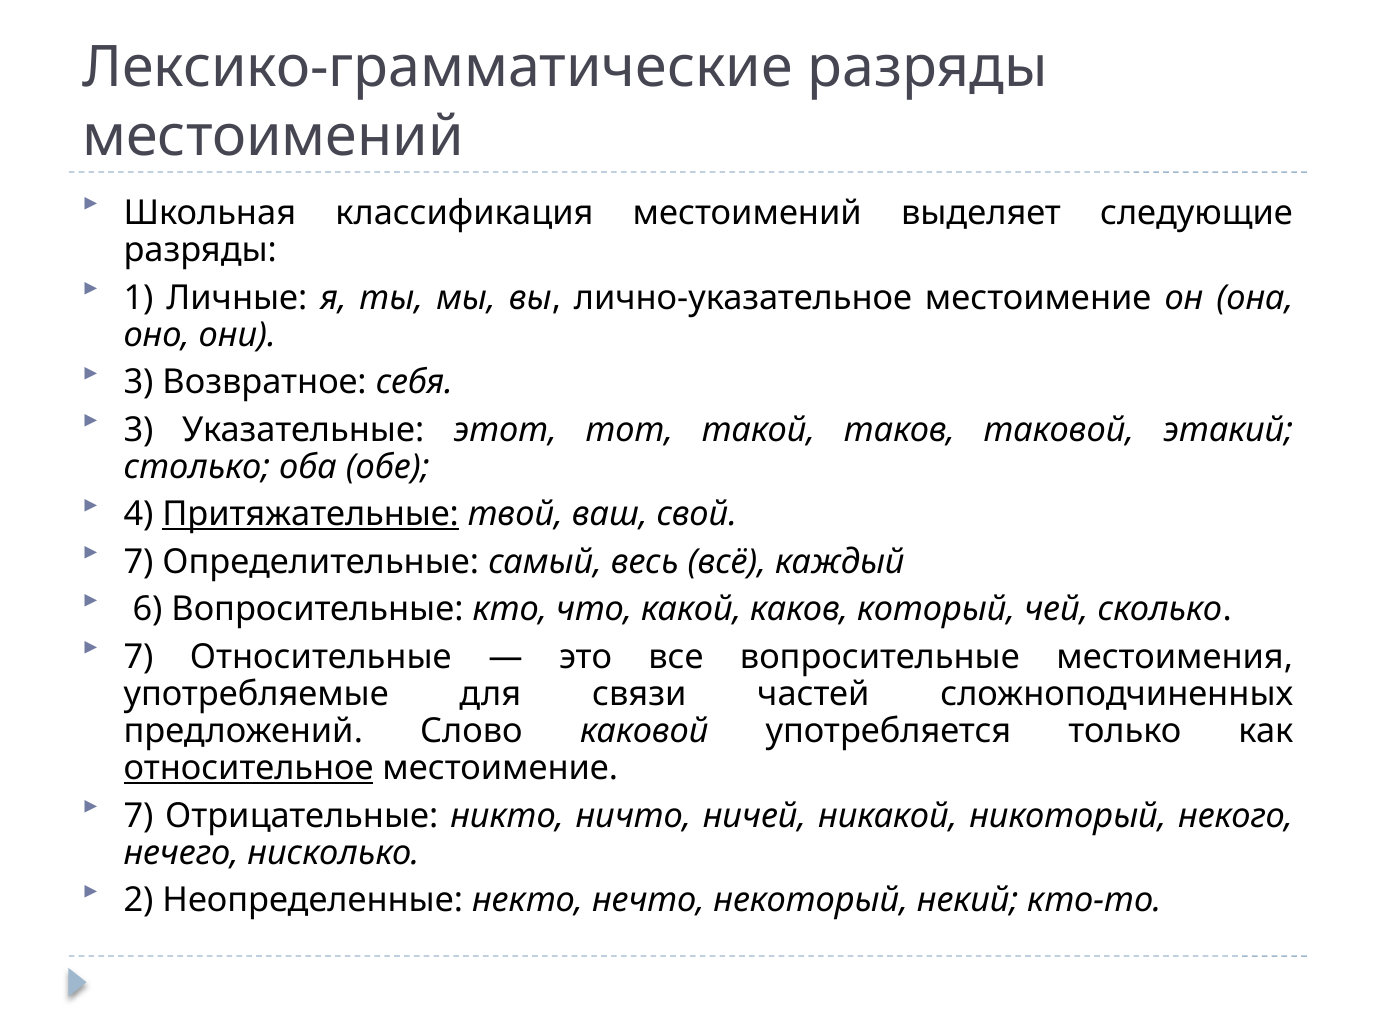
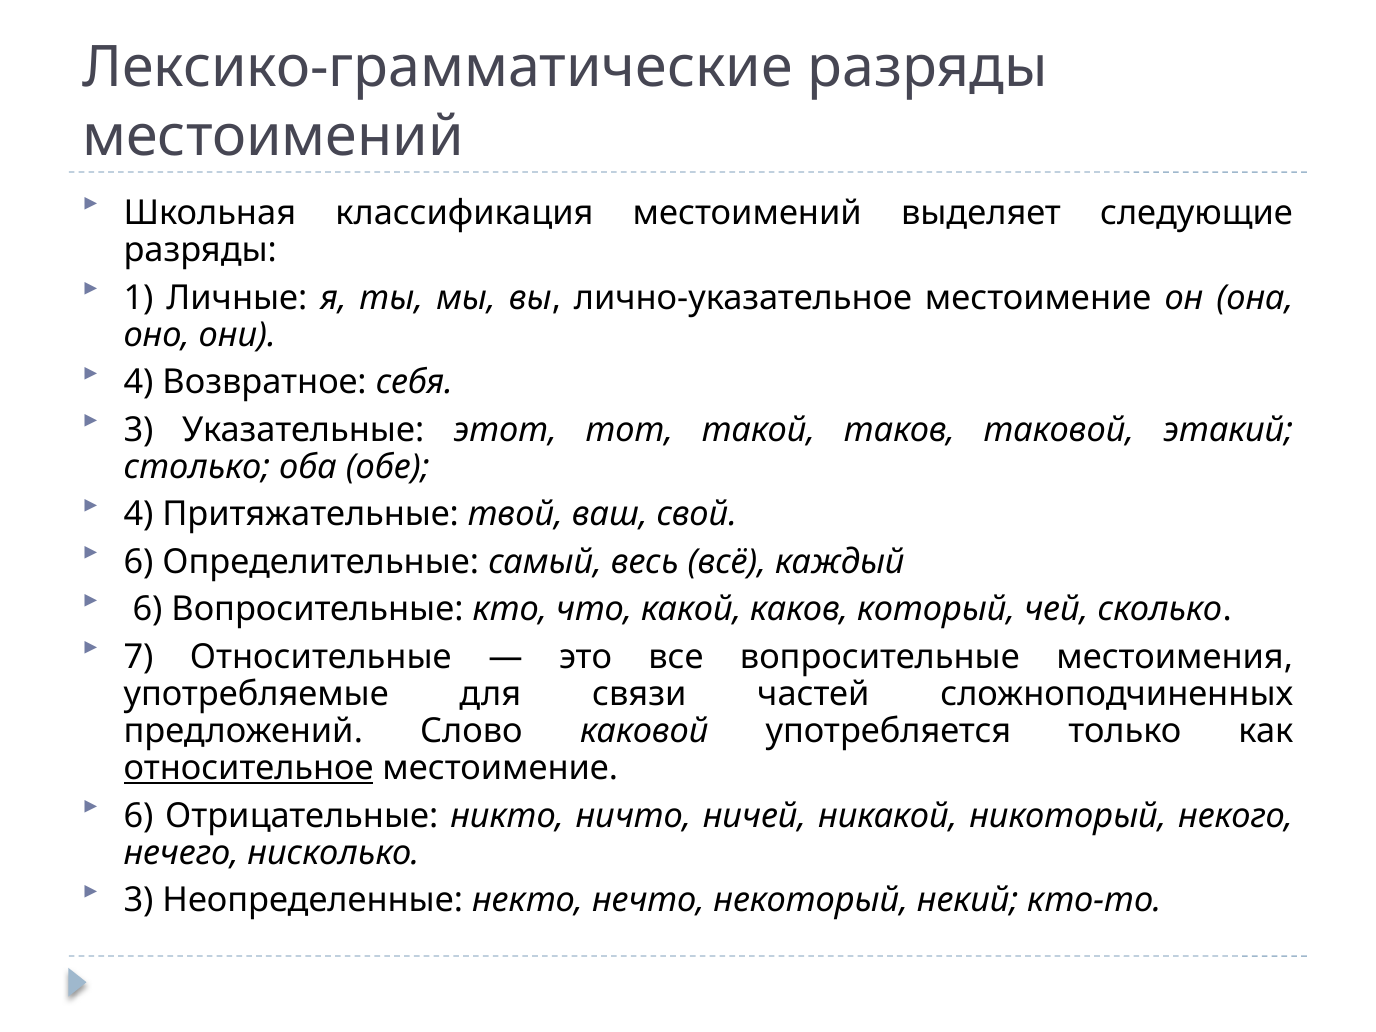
3: 3 -> 4 (139, 383)
Притяжательные underline: present -> none (311, 515)
7: 7 -> 6 (139, 562)
7: 7 -> 6 (139, 816)
2: 2 -> 3 (139, 901)
